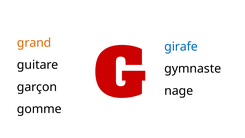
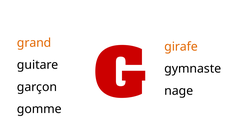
girafe colour: blue -> orange (181, 47)
